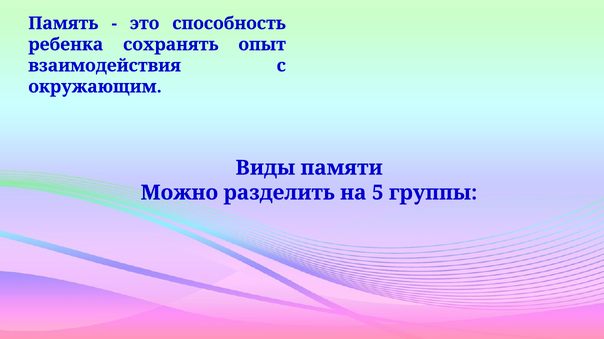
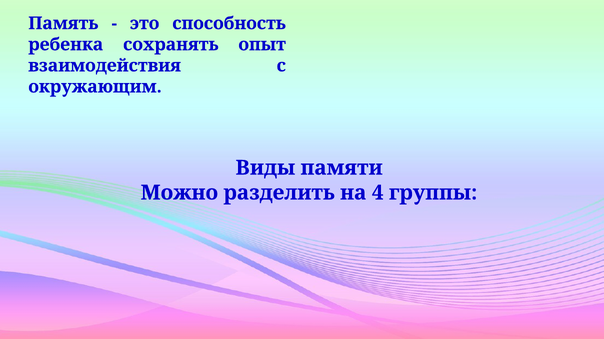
5: 5 -> 4 (378, 193)
